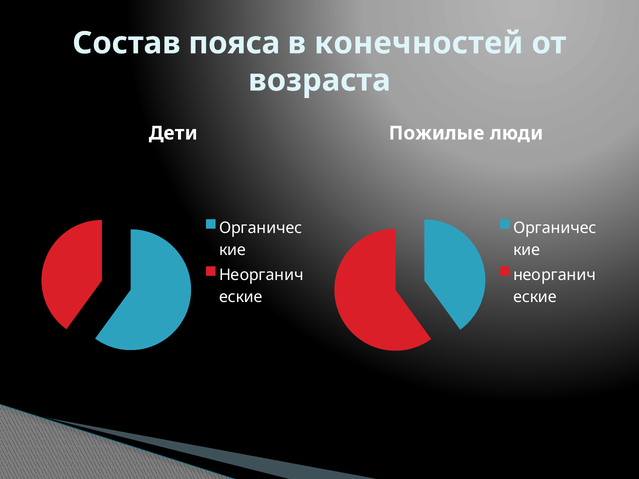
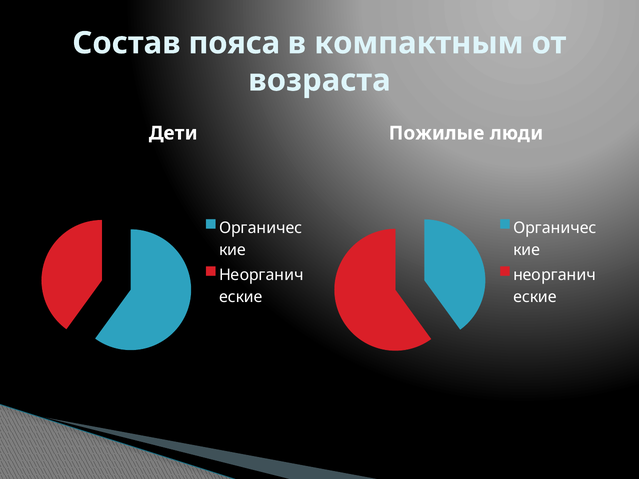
конечностей: конечностей -> компактным (419, 43)
